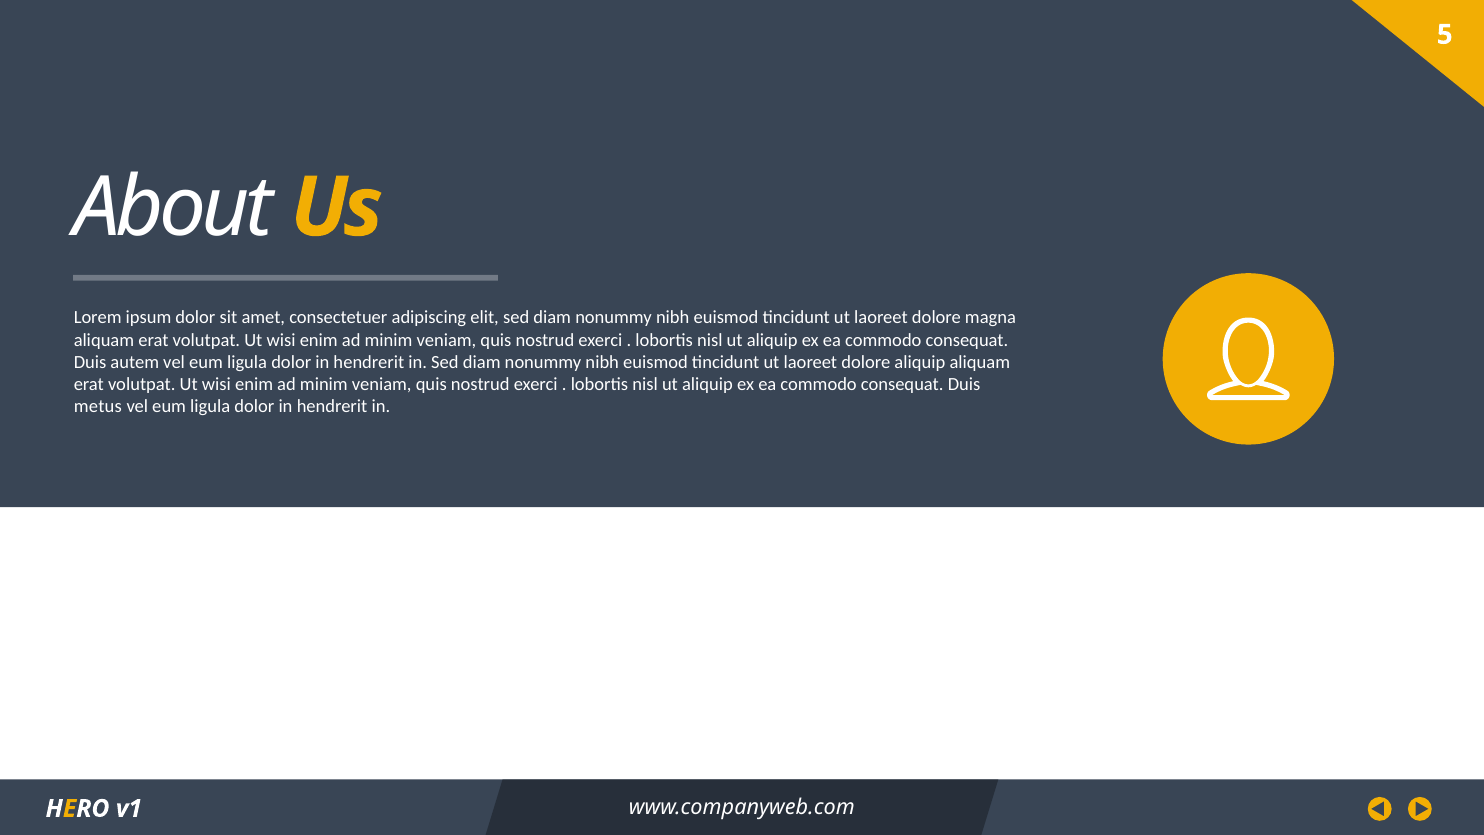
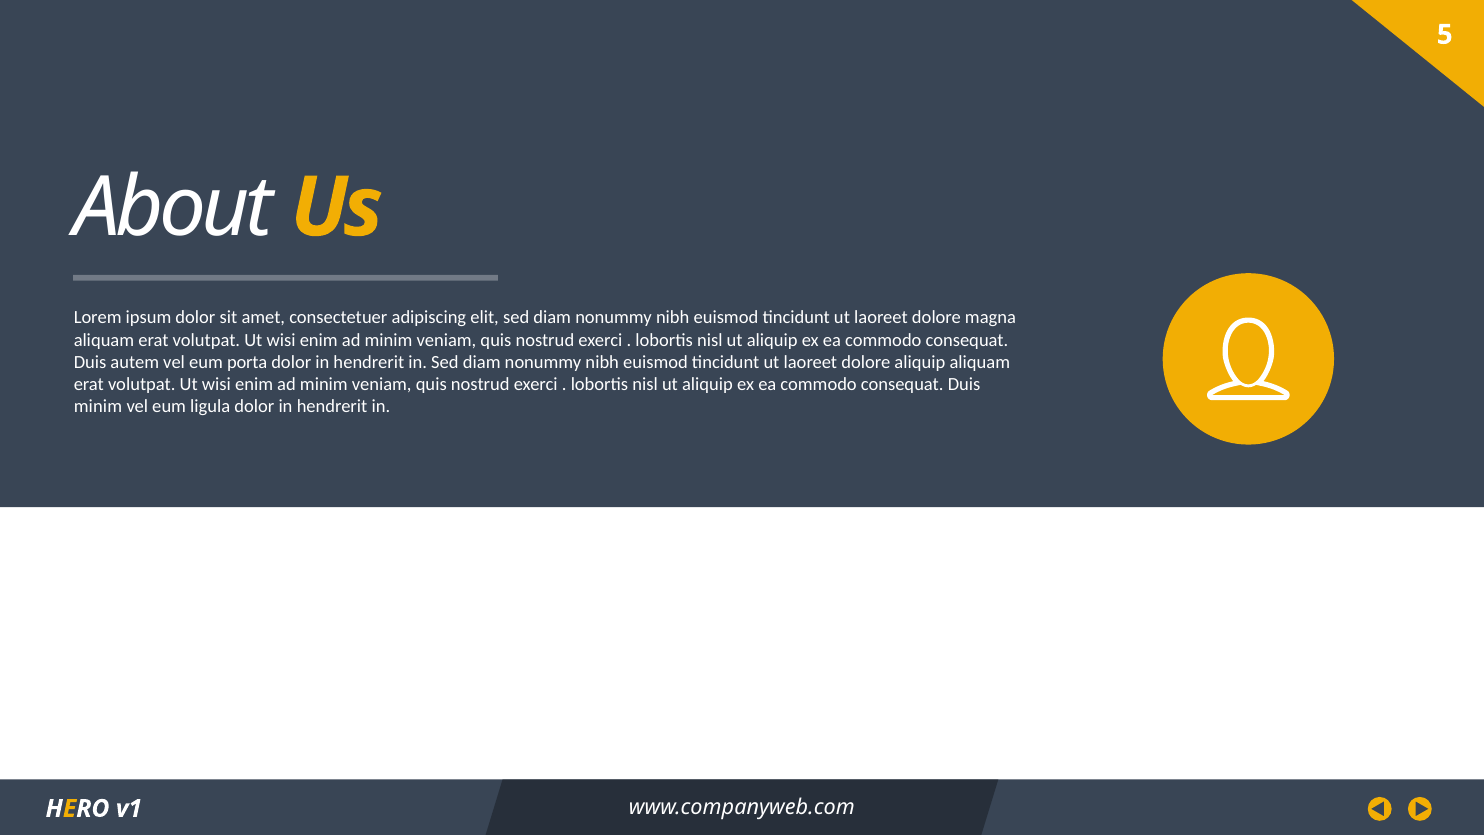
autem vel eum ligula: ligula -> porta (247, 362)
metus: metus -> minim (98, 407)
